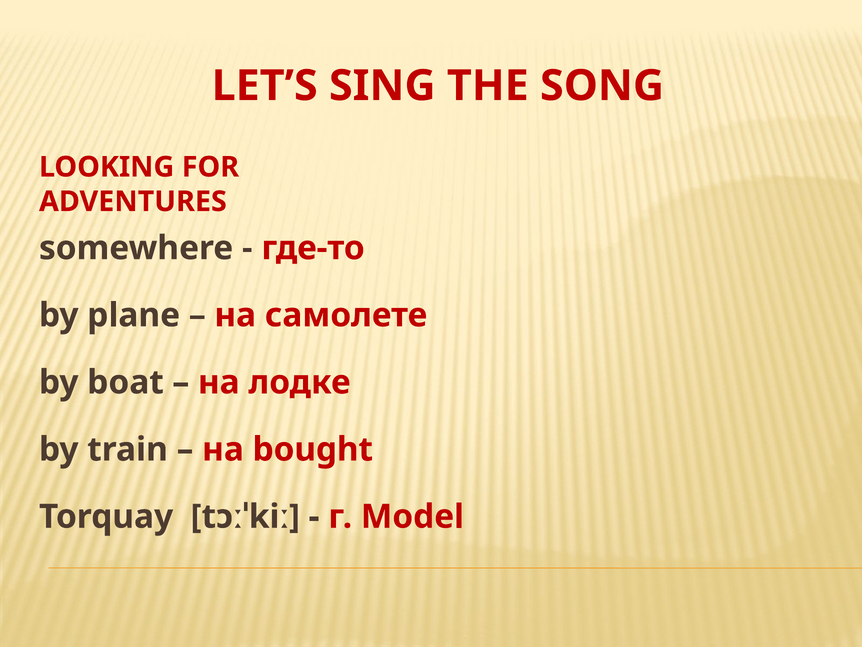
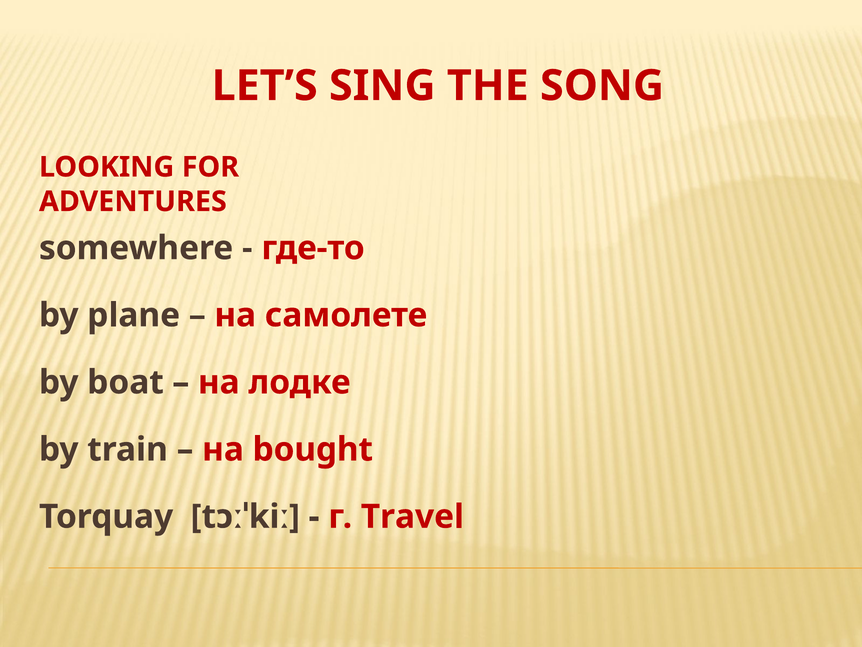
Model: Model -> Travel (412, 516)
